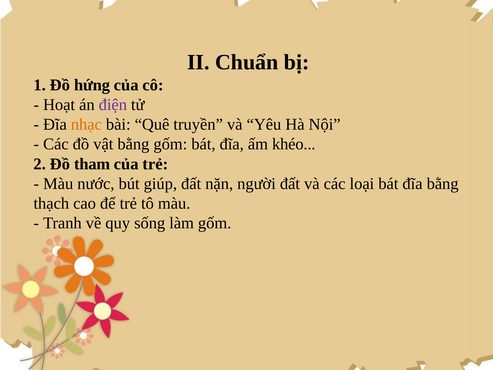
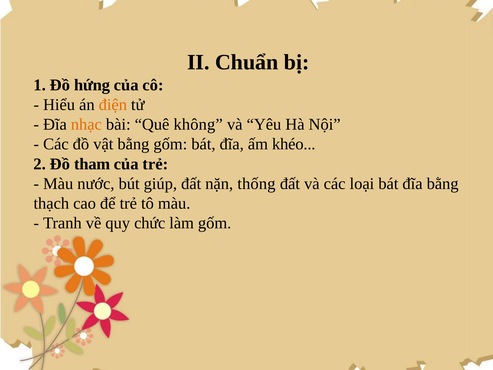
Hoạt: Hoạt -> Hiểu (59, 105)
điện colour: purple -> orange (113, 105)
truyền: truyền -> không (198, 124)
người: người -> thống (256, 184)
sống: sống -> chức (150, 223)
